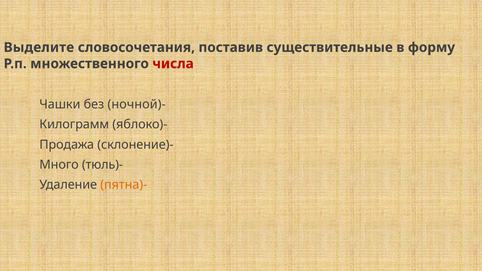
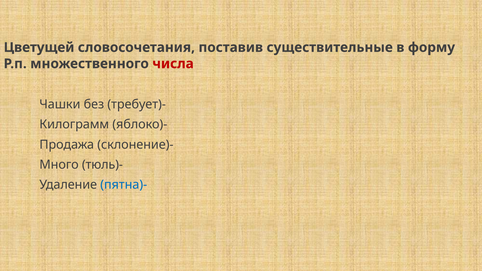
Выделите: Выделите -> Цветущей (39, 47)
ночной)-: ночной)- -> требует)- (137, 104)
пятна)- colour: orange -> blue (124, 185)
